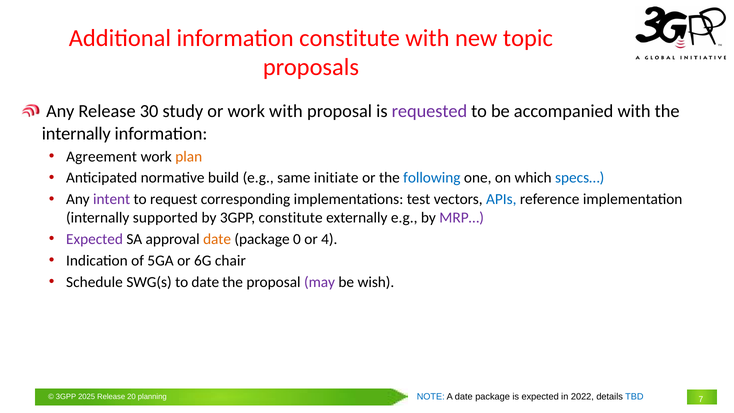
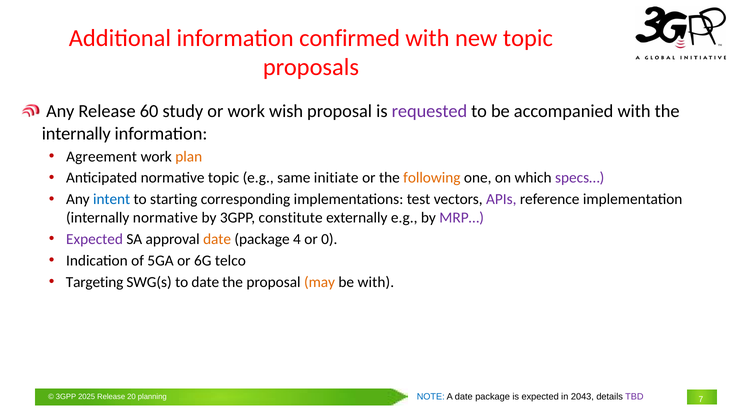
information constitute: constitute -> confirmed (350, 38)
30: 30 -> 60 (149, 111)
work with: with -> wish (286, 111)
normative build: build -> topic (224, 178)
following colour: blue -> orange (432, 178)
specs… colour: blue -> purple (580, 178)
intent colour: purple -> blue (112, 199)
request: request -> starting (174, 199)
APIs colour: blue -> purple (501, 199)
internally supported: supported -> normative (165, 218)
0: 0 -> 4 (297, 239)
4: 4 -> 0 (329, 239)
chair: chair -> telco (230, 261)
Schedule: Schedule -> Targeting (95, 282)
may colour: purple -> orange (320, 282)
be wish: wish -> with (376, 282)
2022: 2022 -> 2043 (582, 397)
TBD colour: blue -> purple (634, 397)
